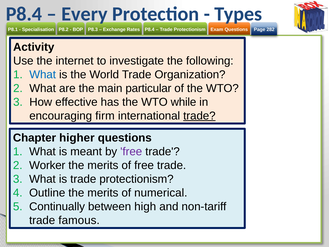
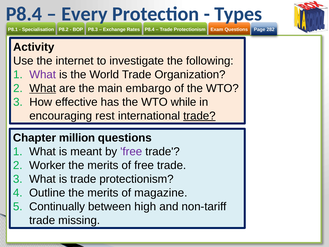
What colour: blue -> purple (43, 75)
What underline: none -> present (43, 88)
particular: particular -> embargo (148, 88)
firm: firm -> rest (105, 116)
higher: higher -> million (77, 138)
numerical: numerical -> magazine (161, 193)
famous: famous -> missing (79, 220)
